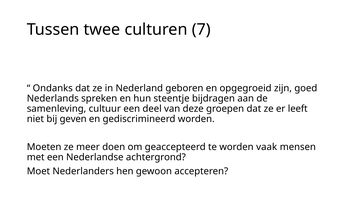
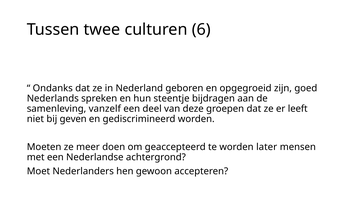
7: 7 -> 6 (201, 30)
cultuur: cultuur -> vanzelf (105, 109)
vaak: vaak -> later (267, 147)
